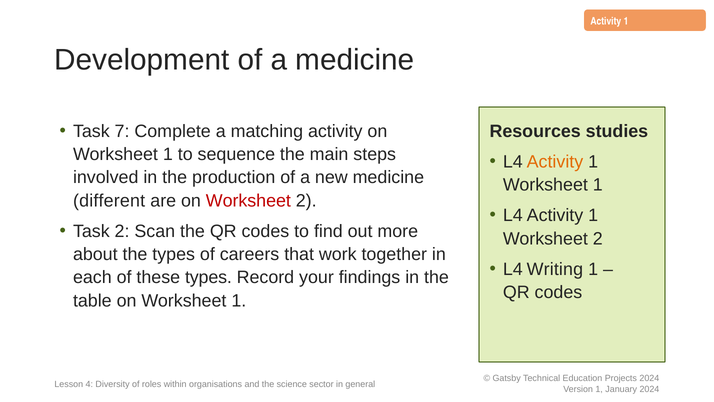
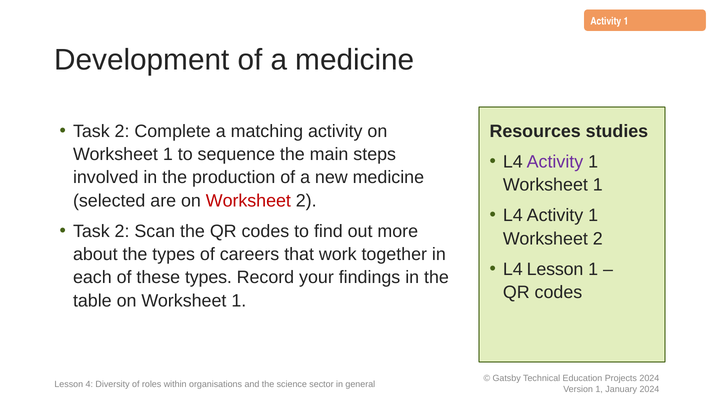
7: 7 -> 2 (122, 131)
Activity colour: orange -> purple (555, 162)
different: different -> selected (109, 201)
L4 Writing: Writing -> Lesson (555, 269)
